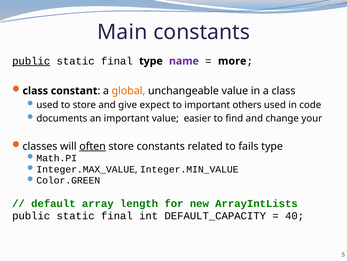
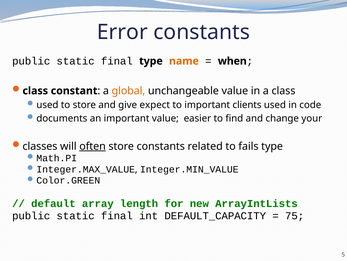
Main: Main -> Error (122, 32)
public underline: present -> none (31, 61)
name colour: purple -> orange (184, 61)
more: more -> when (232, 61)
others: others -> clients (247, 105)
40: 40 -> 75 (295, 215)
